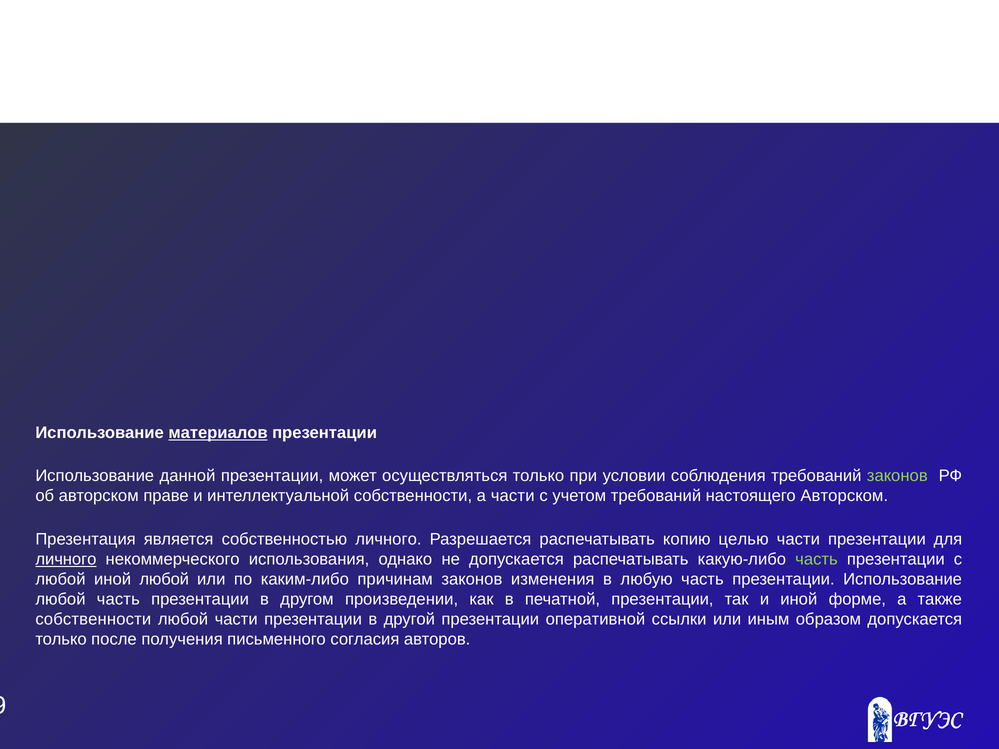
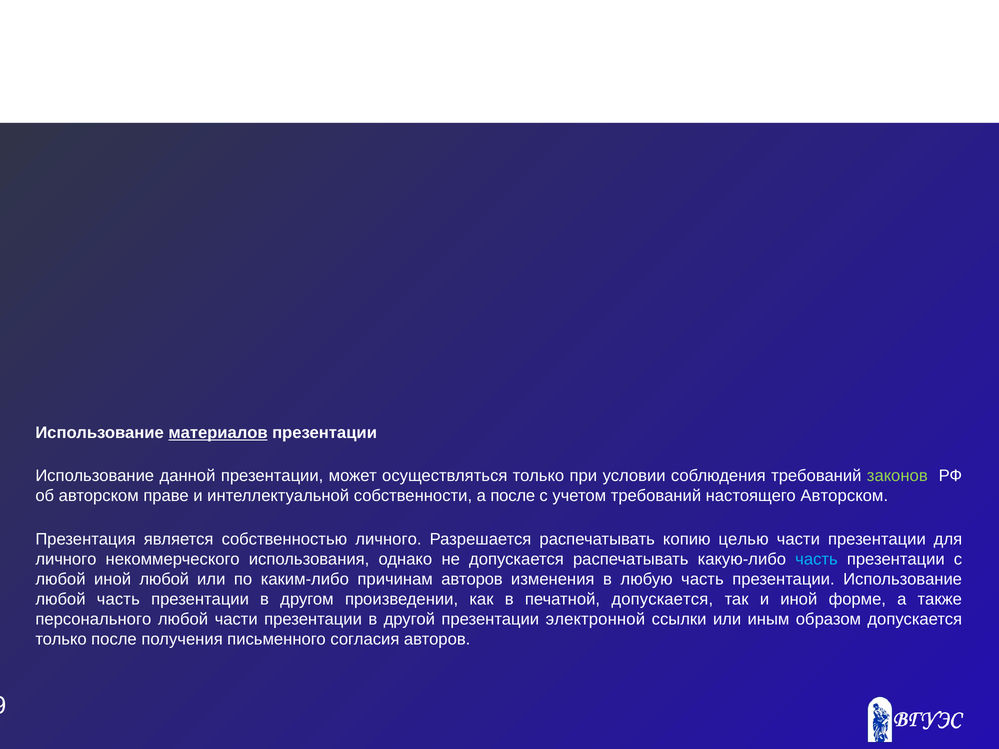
а части: части -> после (513, 496)
личного underline: present -> none (66, 559)
часть colour: light green -> light blue (816, 559)
причинам законов: законов -> авторов (472, 579)
печатной презентации: презентации -> допускается (662, 599)
собственности: собственности -> персонального (93, 619)
оперативной: оперативной -> электронной (595, 619)
